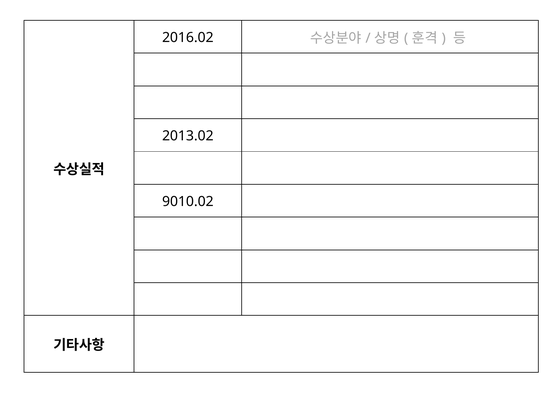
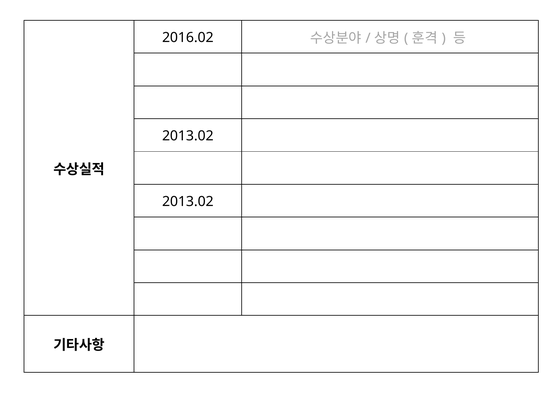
9010.02: 9010.02 -> 2013.02 (188, 201)
